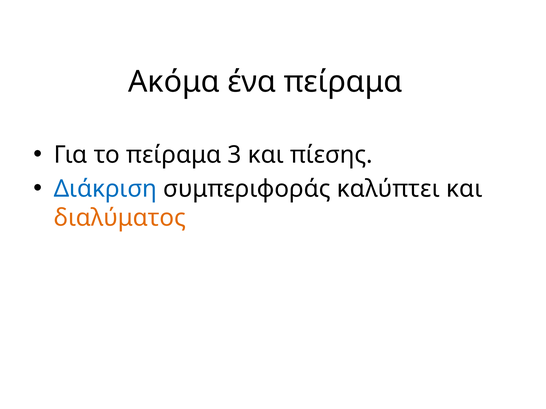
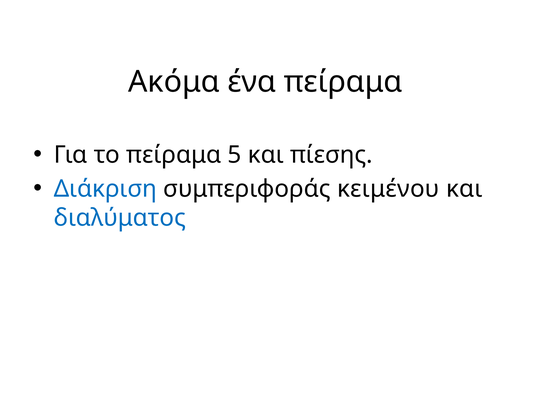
3: 3 -> 5 (235, 155)
καλύπτει: καλύπτει -> κειμένου (388, 189)
διαλύματος colour: orange -> blue (120, 218)
